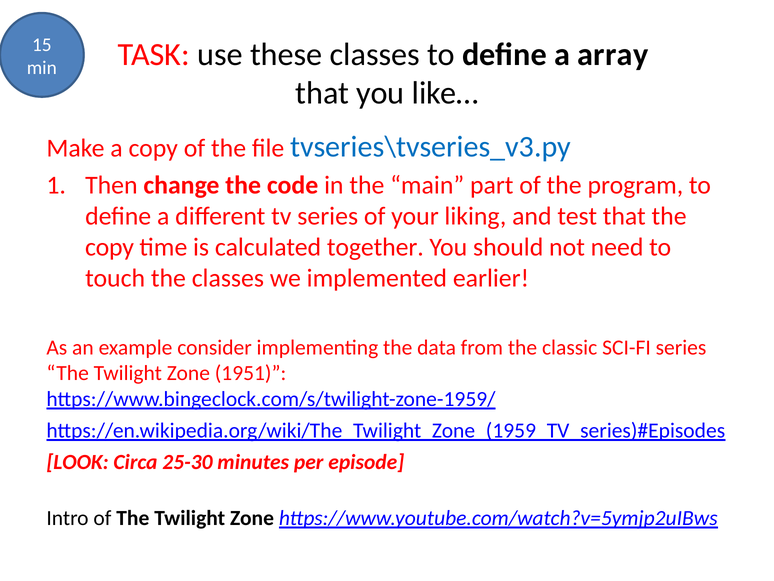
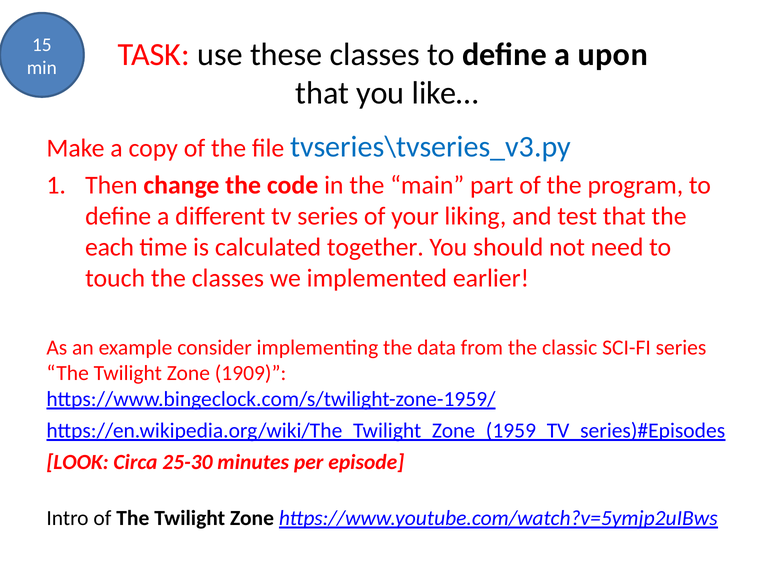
array: array -> upon (613, 54)
copy: copy -> each (110, 247)
1951: 1951 -> 1909 (251, 373)
